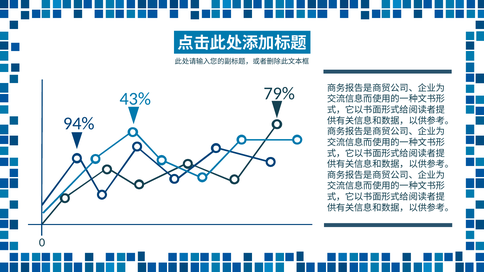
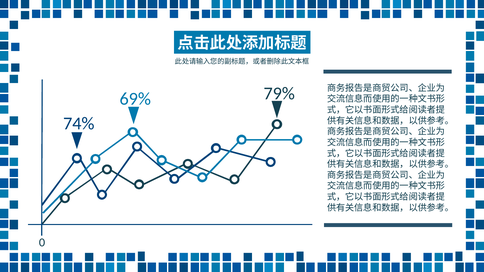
43%: 43% -> 69% (135, 99)
94%: 94% -> 74% (79, 124)
